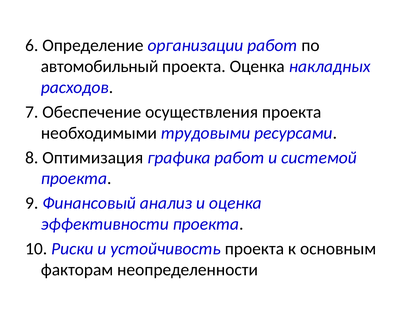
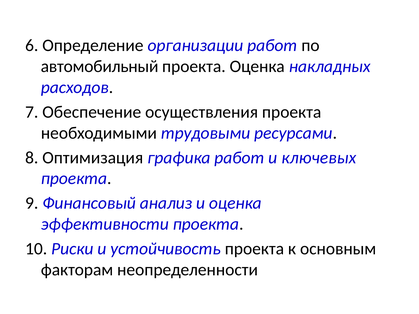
системой: системой -> ключевых (319, 158)
